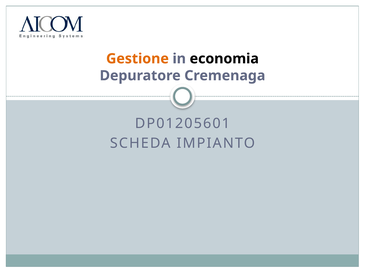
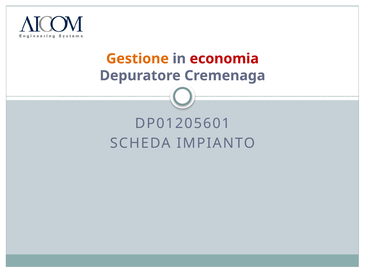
economia colour: black -> red (224, 59)
